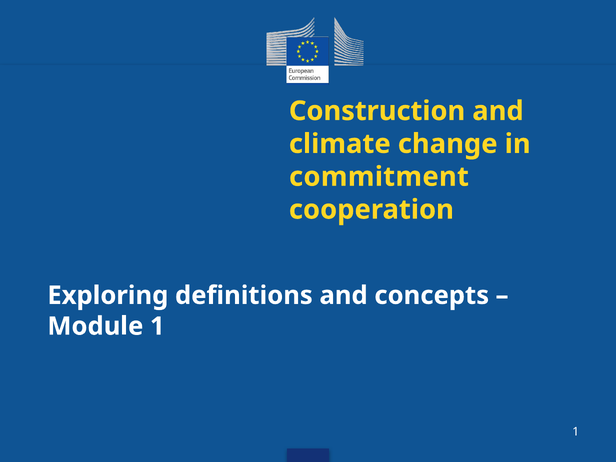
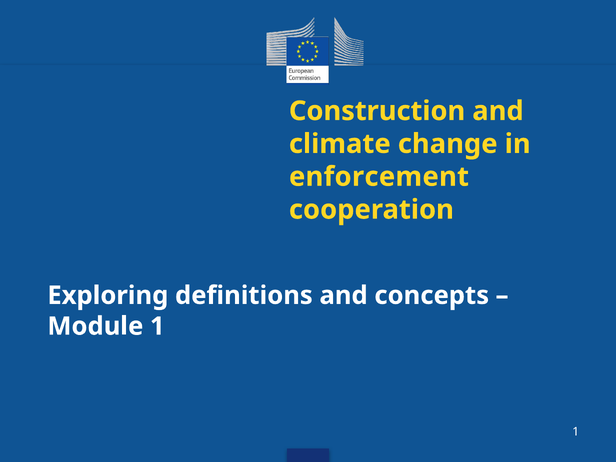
commitment: commitment -> enforcement (379, 177)
